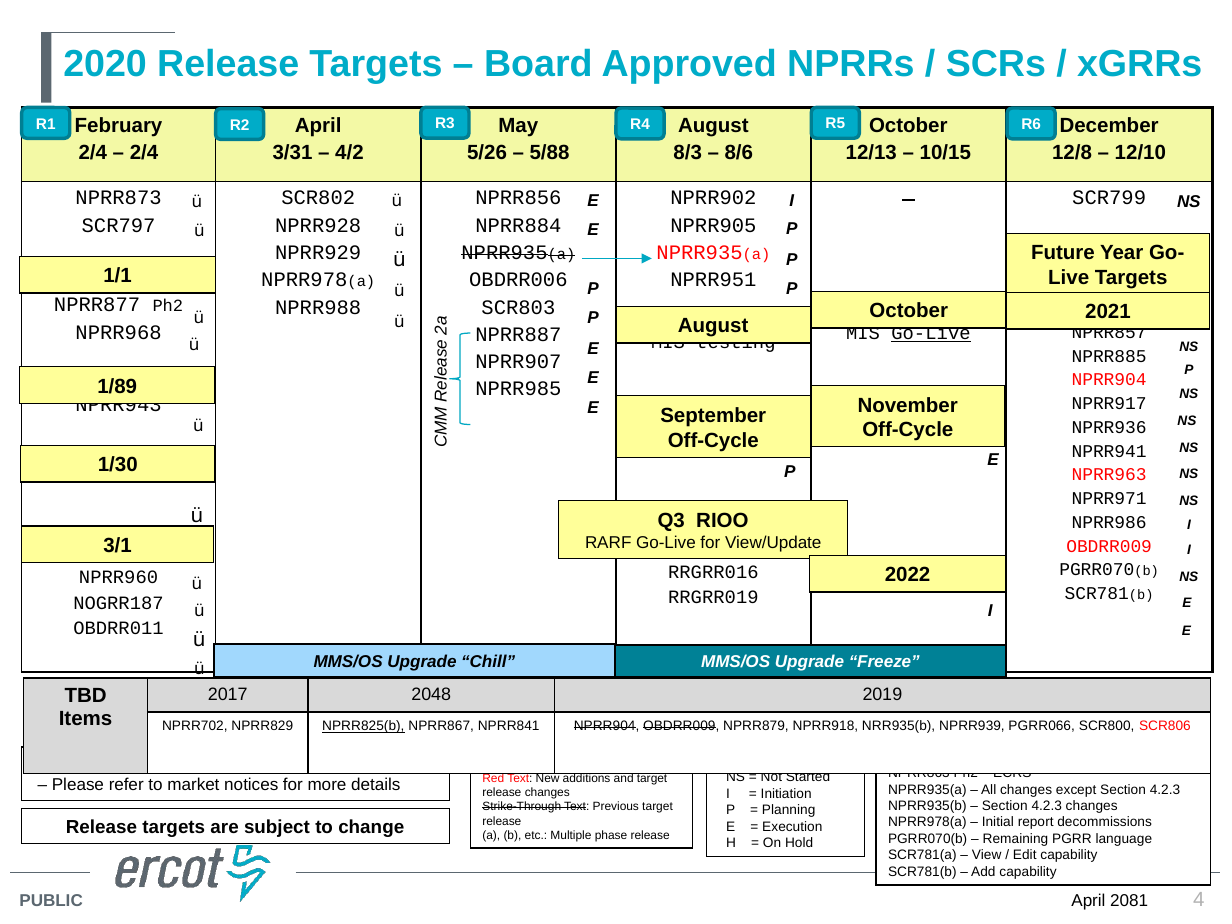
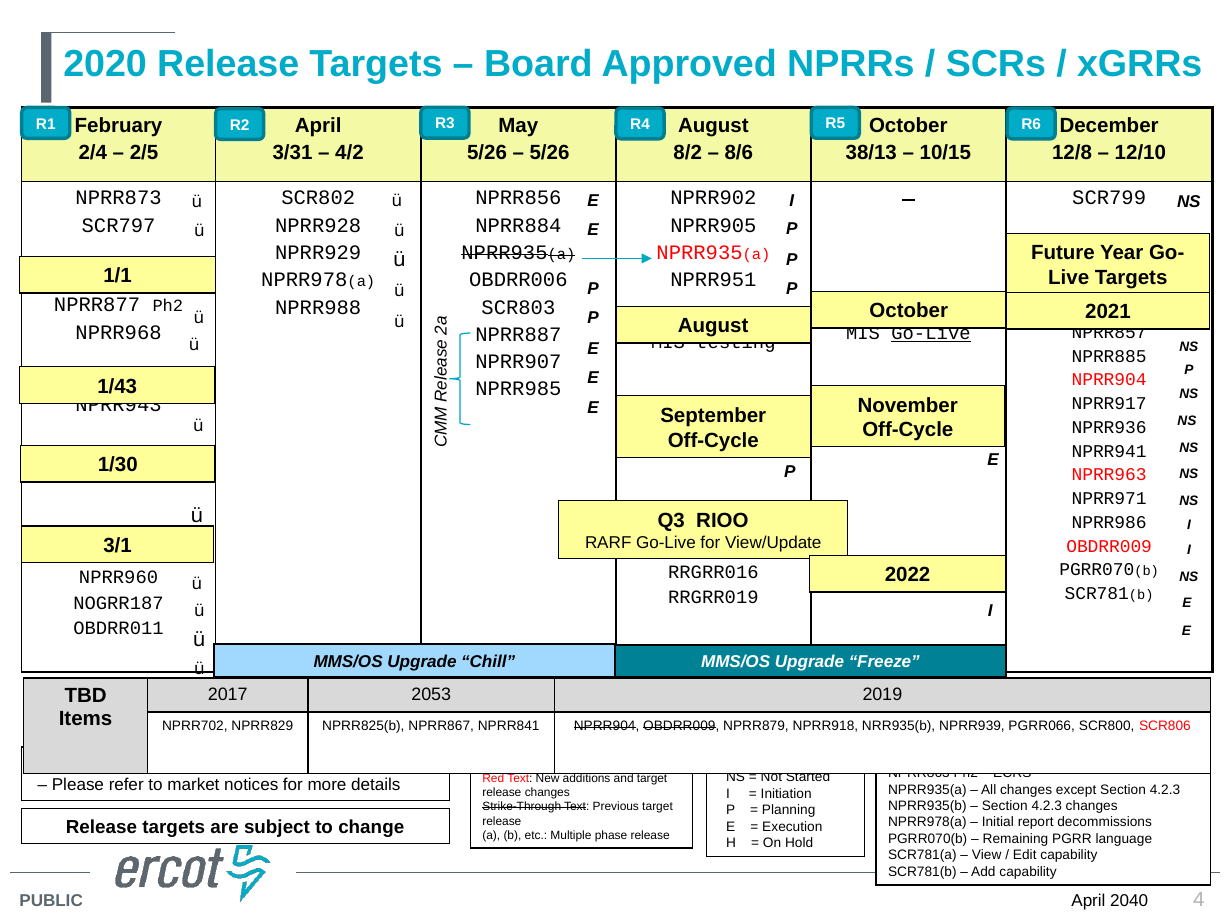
2/4: 2/4 -> 2/5 (144, 153)
5/88: 5/88 -> 5/26 (549, 153)
8/3: 8/3 -> 8/2 (688, 153)
12/13: 12/13 -> 38/13 (871, 153)
1/89: 1/89 -> 1/43 (117, 386)
2048: 2048 -> 2053 (431, 694)
NPRR825(b underline: present -> none (363, 726)
2081: 2081 -> 2040 (1129, 900)
